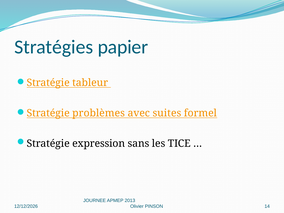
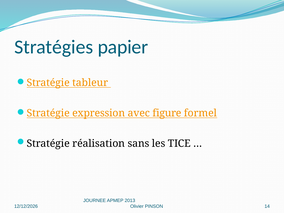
problèmes: problèmes -> expression (99, 113)
suites: suites -> figure (167, 113)
expression: expression -> réalisation (99, 144)
